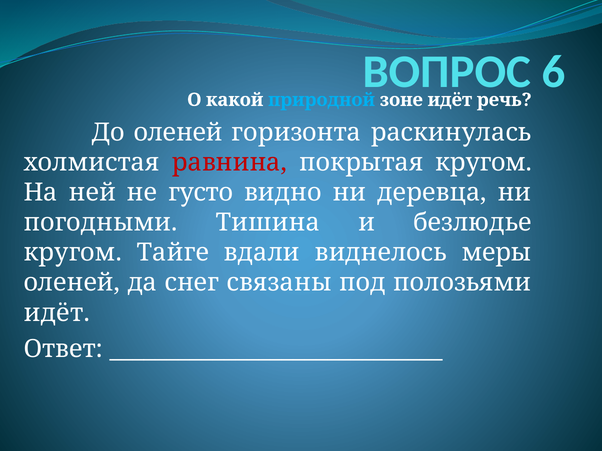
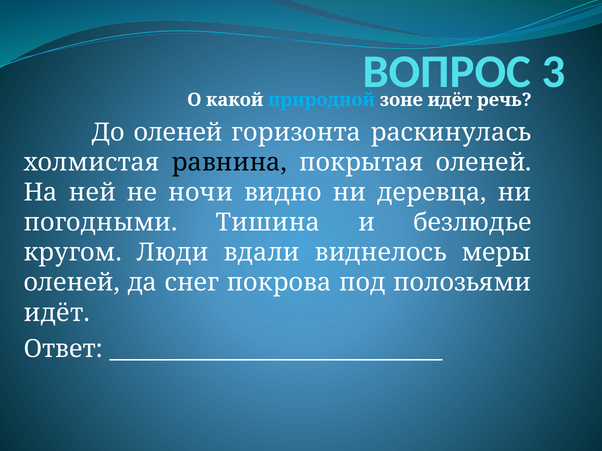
6: 6 -> 3 (554, 72)
равнина colour: red -> black (229, 163)
покрытая кругом: кругом -> оленей (484, 163)
густо: густо -> ночи (201, 193)
Тайге: Тайге -> Люди (173, 253)
связаны: связаны -> покрова (279, 283)
